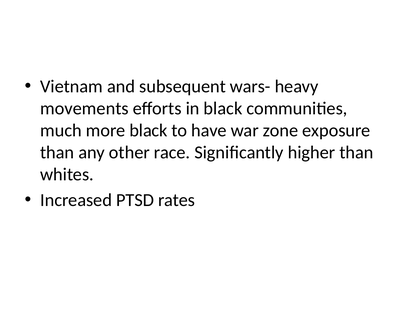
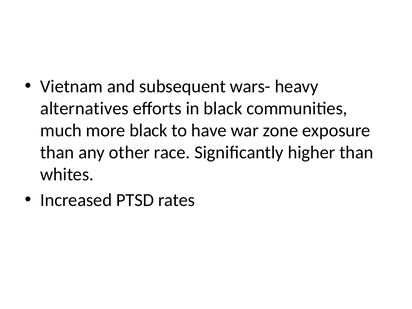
movements: movements -> alternatives (84, 108)
